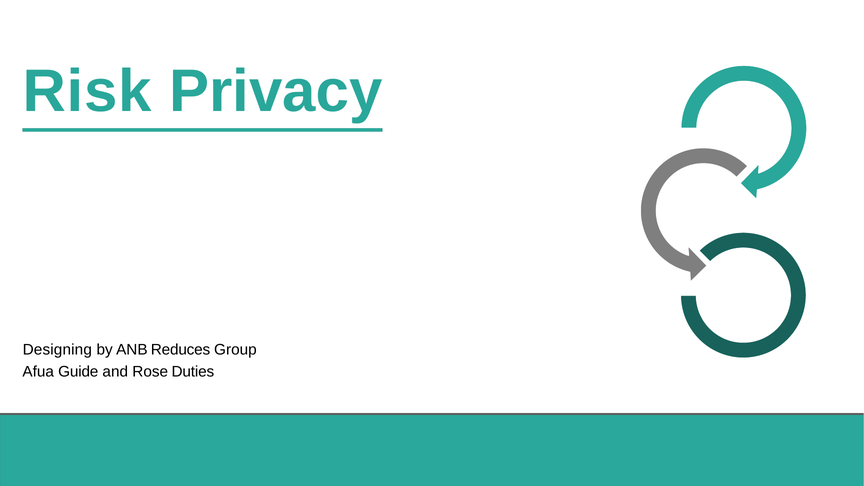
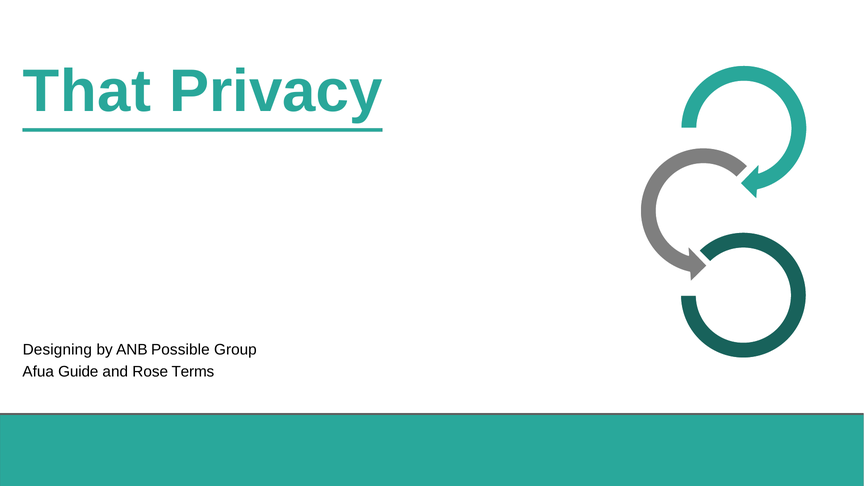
Risk: Risk -> That (87, 91)
Reduces: Reduces -> Possible (180, 350)
Duties: Duties -> Terms (193, 372)
